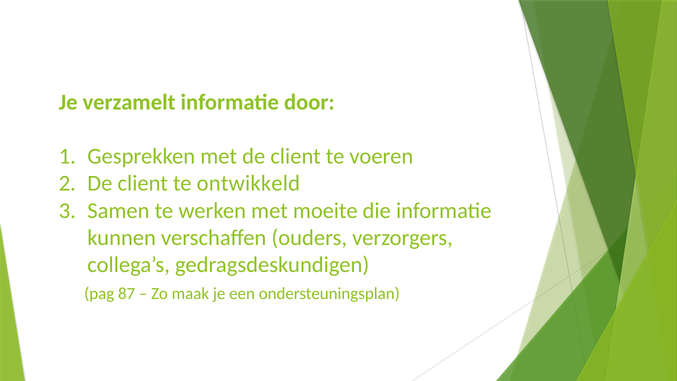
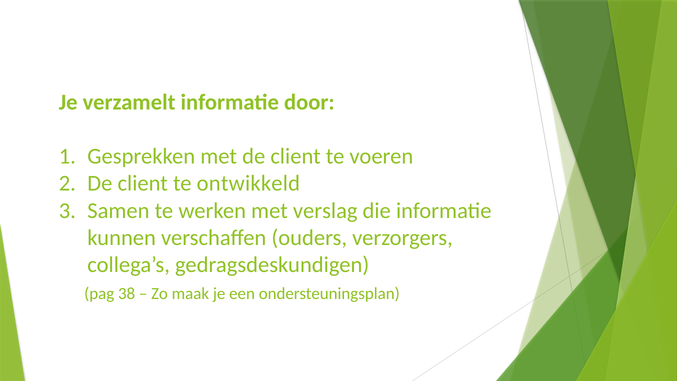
moeite: moeite -> verslag (325, 211)
87: 87 -> 38 (127, 294)
